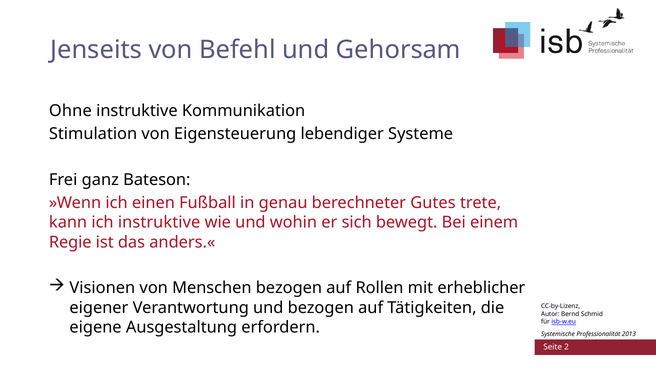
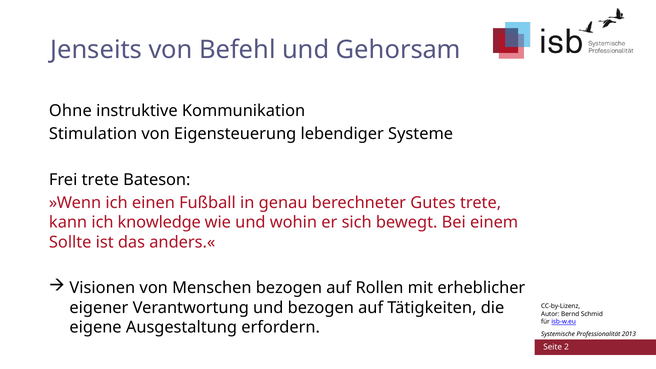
Frei ganz: ganz -> trete (100, 180)
ich instruktive: instruktive -> knowledge (159, 222)
Regie: Regie -> Sollte (70, 242)
